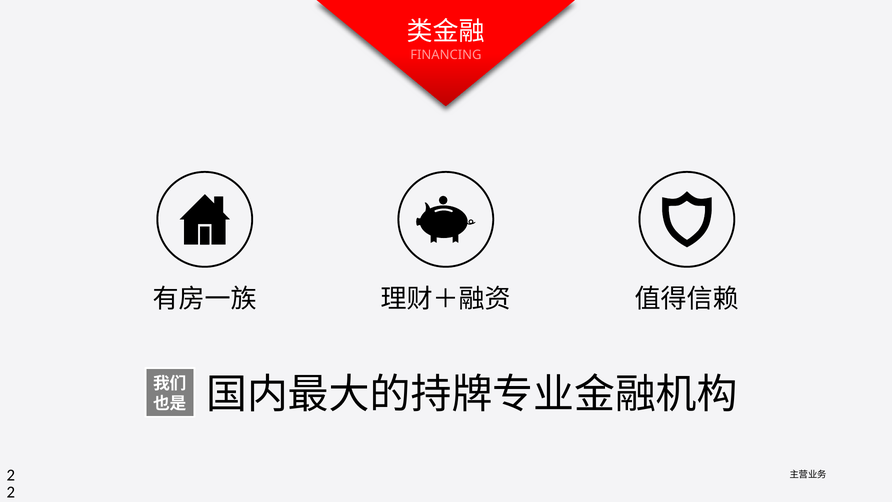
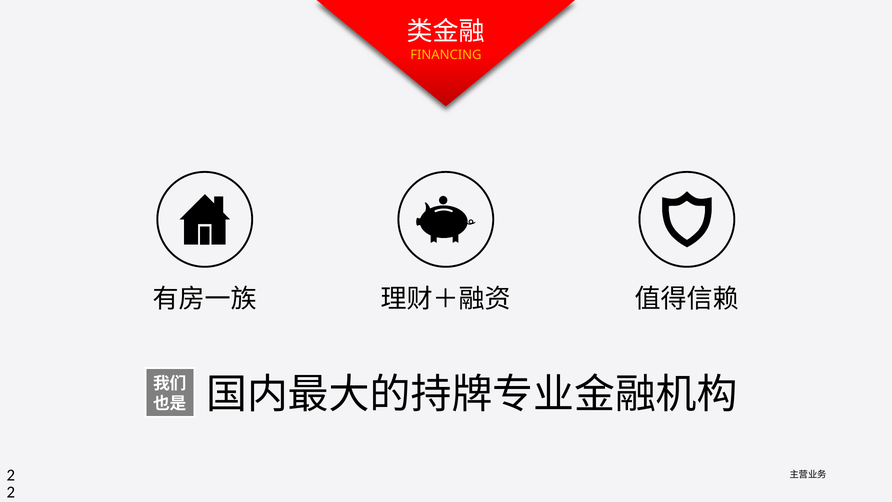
FINANCING colour: pink -> yellow (446, 55)
